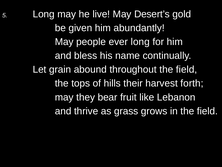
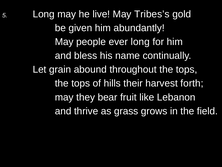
Desert’s: Desert’s -> Tribes’s (152, 14)
throughout the field: field -> tops (187, 69)
